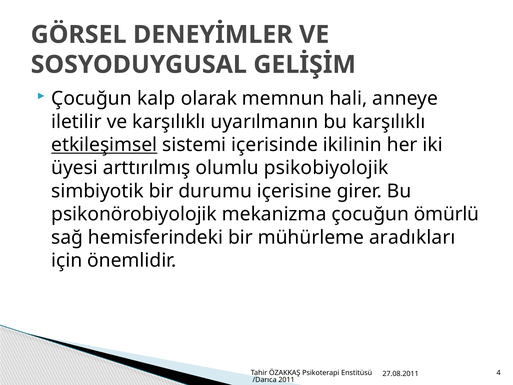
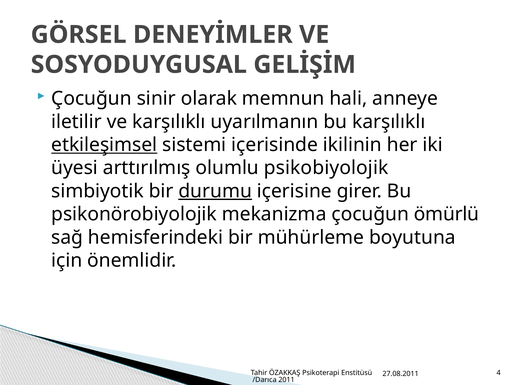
kalp: kalp -> sinir (156, 99)
durumu underline: none -> present (215, 191)
aradıkları: aradıkları -> boyutuna (412, 237)
